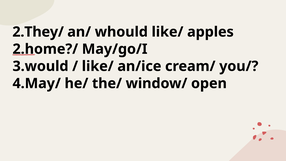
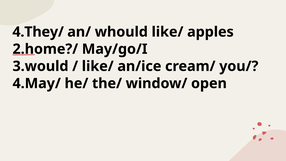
2.They/: 2.They/ -> 4.They/ (38, 32)
